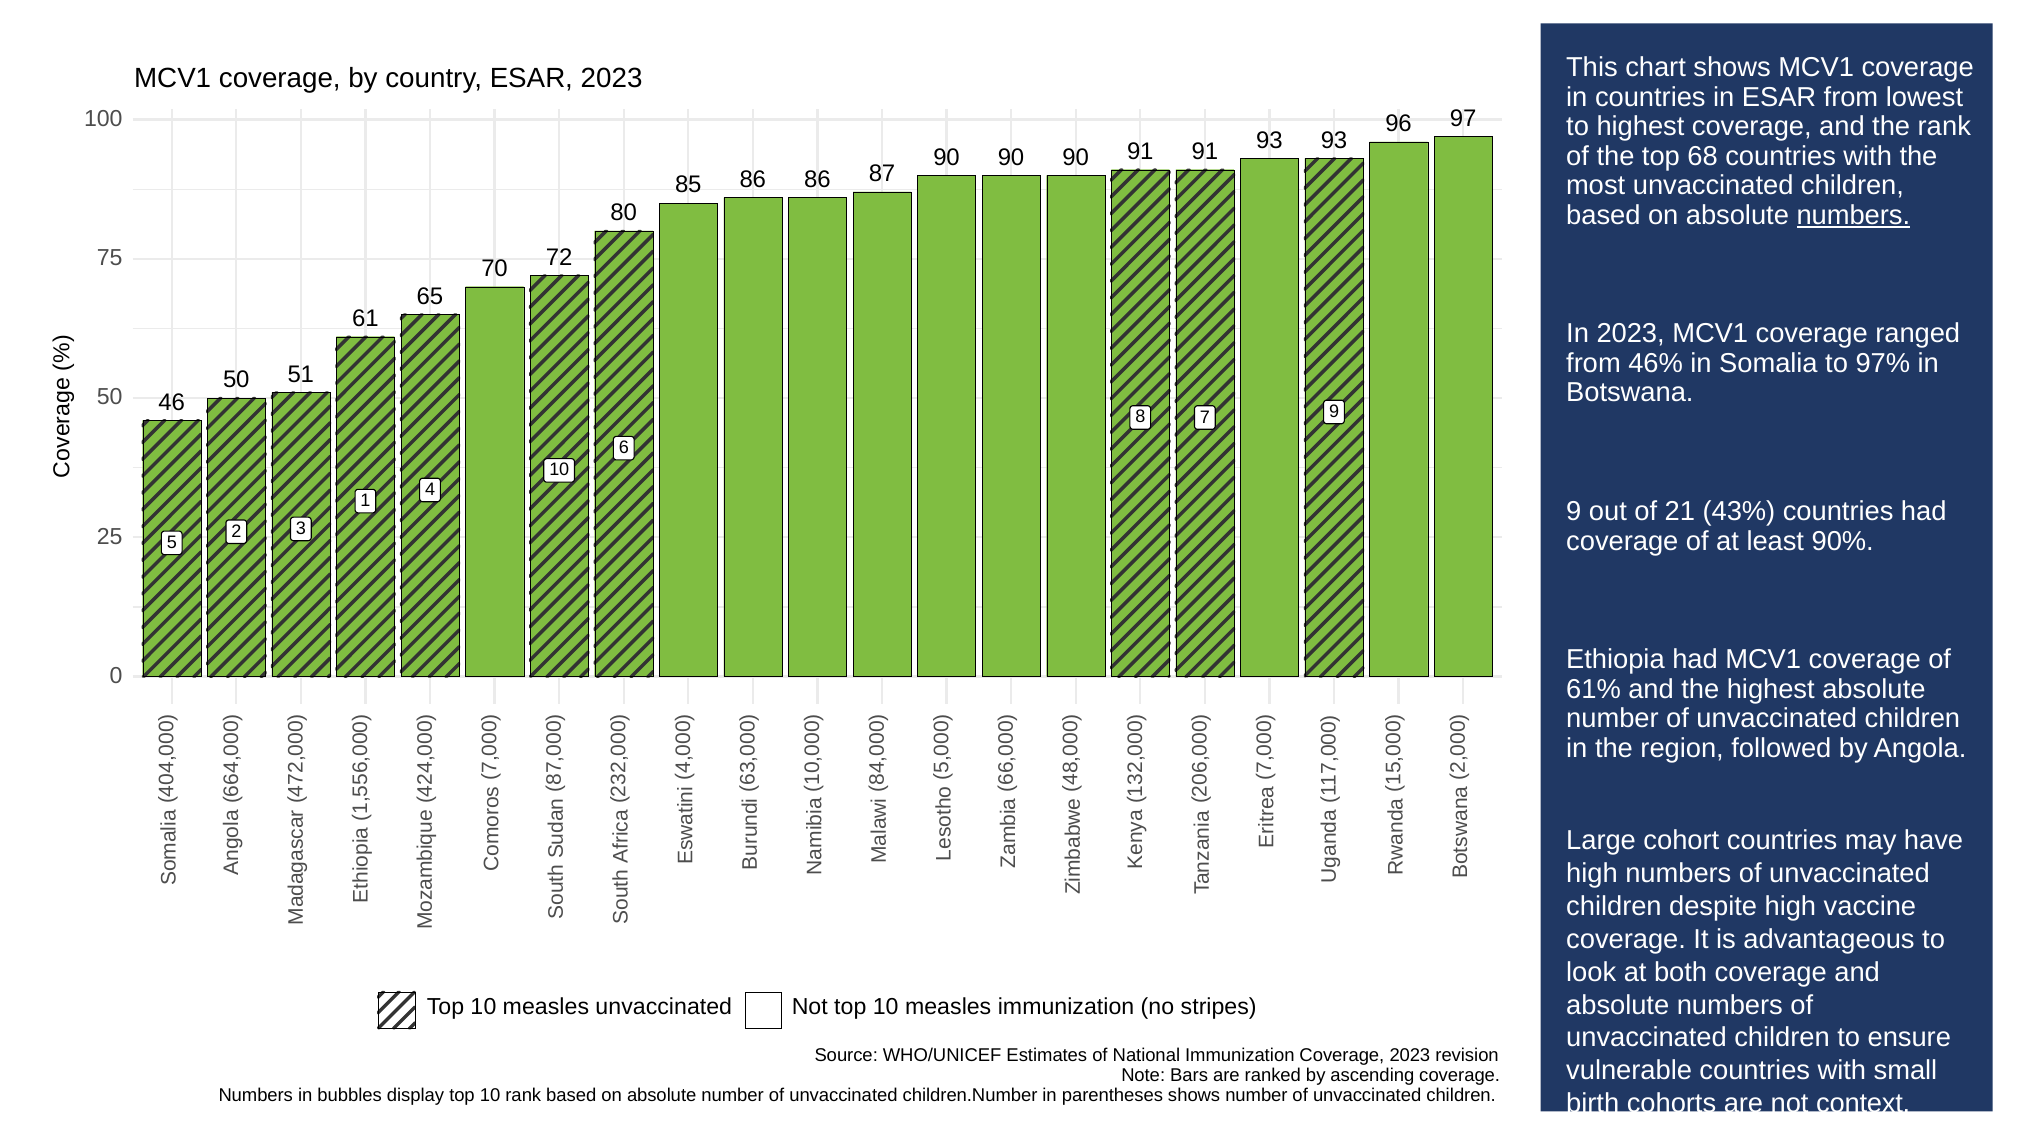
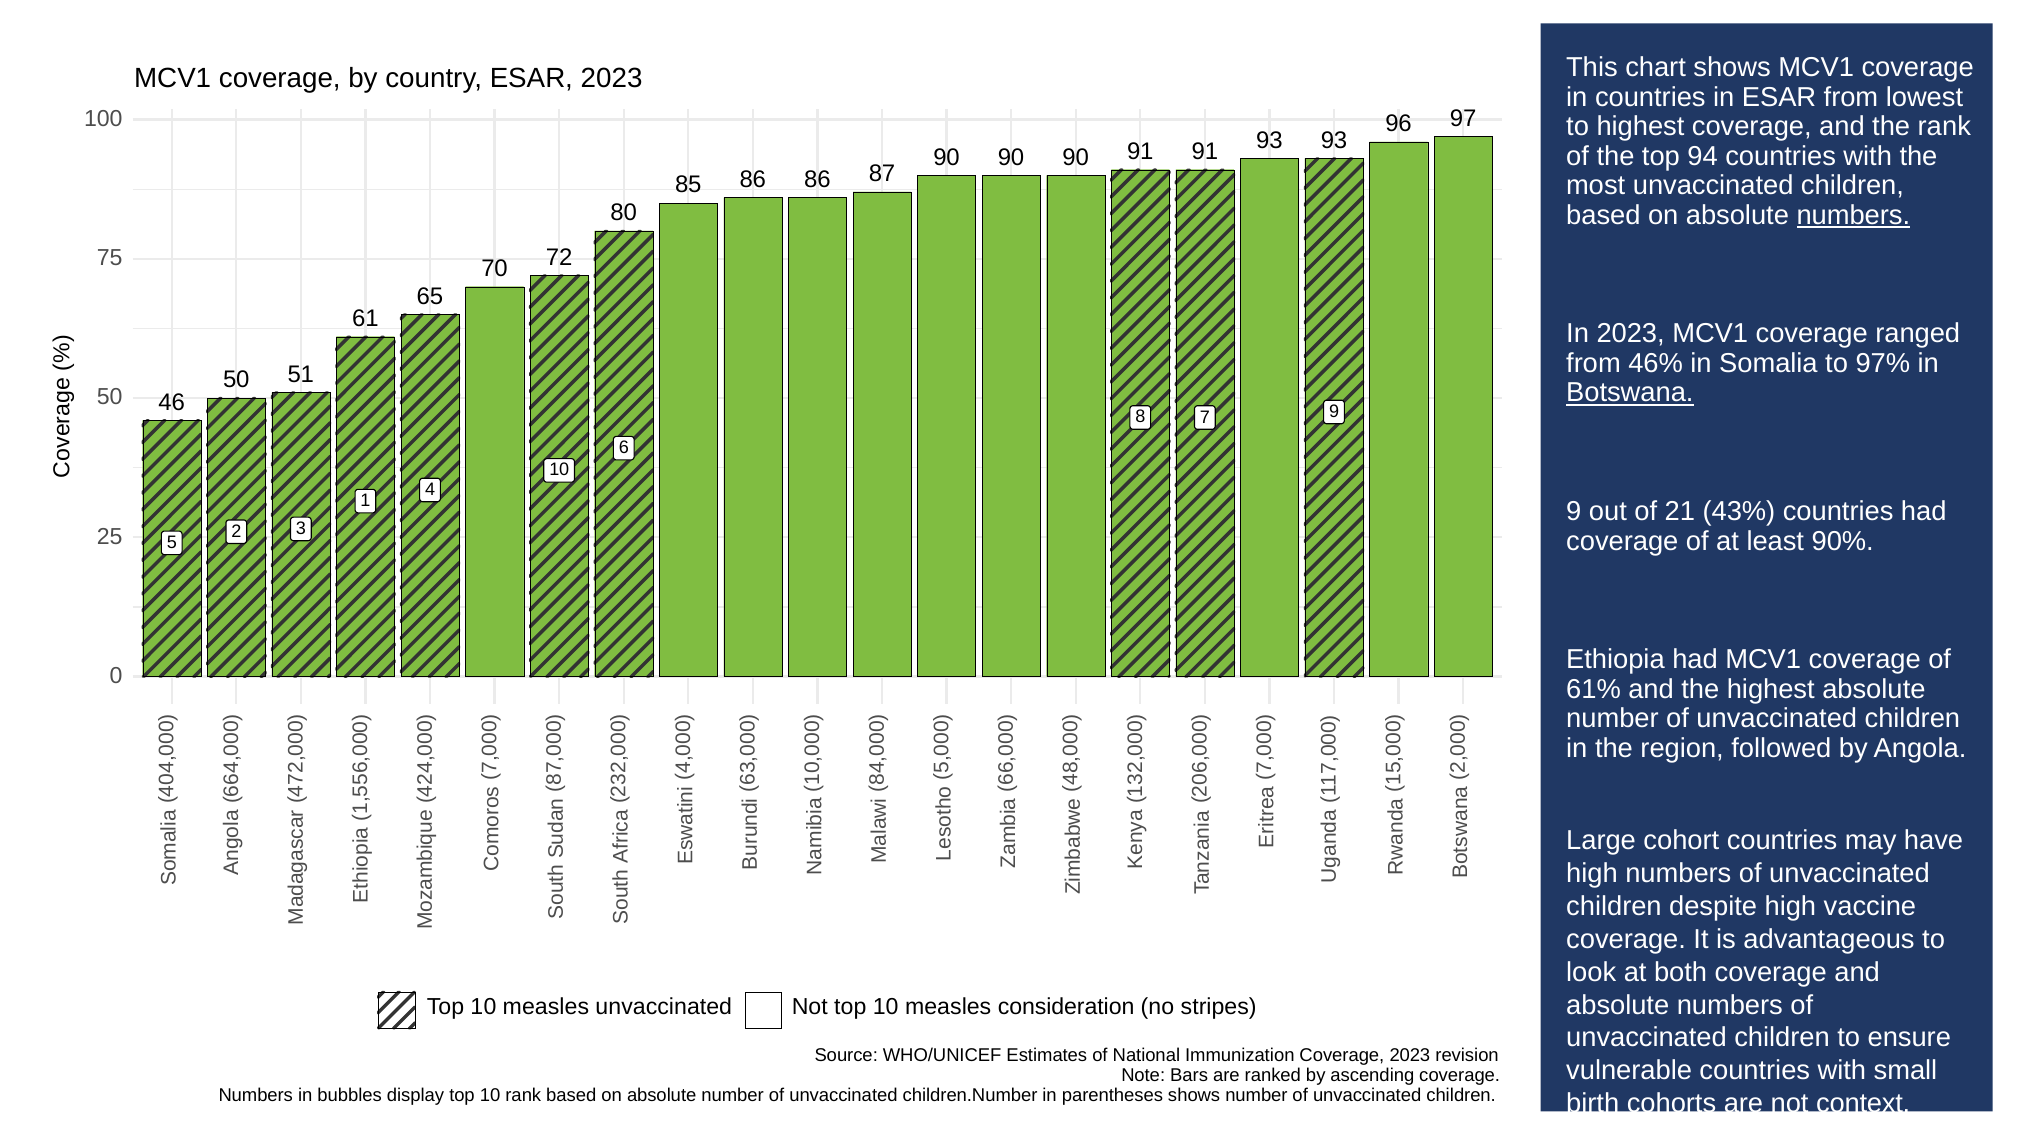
68: 68 -> 94 (1703, 156)
Botswana underline: none -> present (1630, 393)
measles immunization: immunization -> consideration (1066, 1007)
